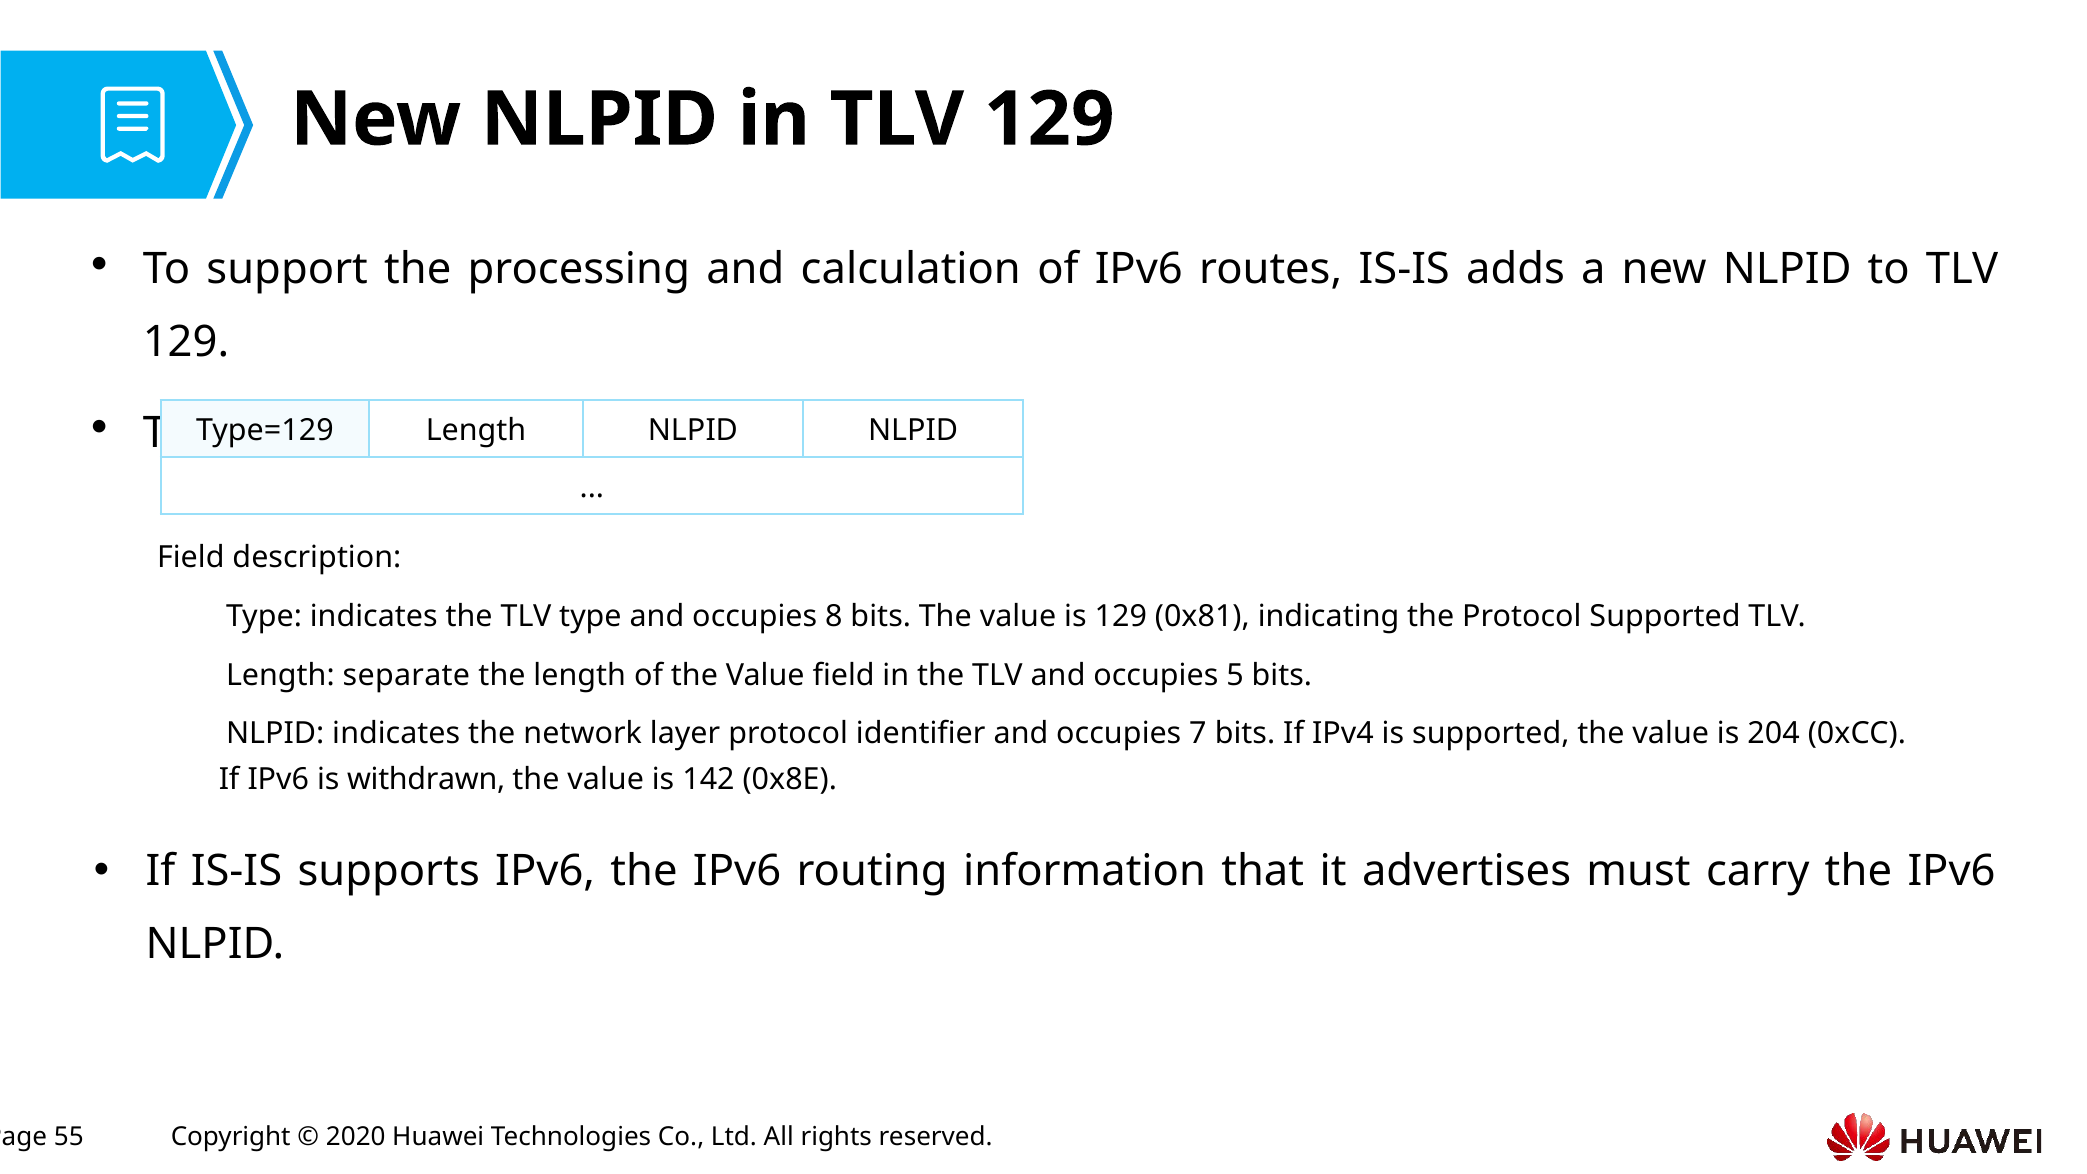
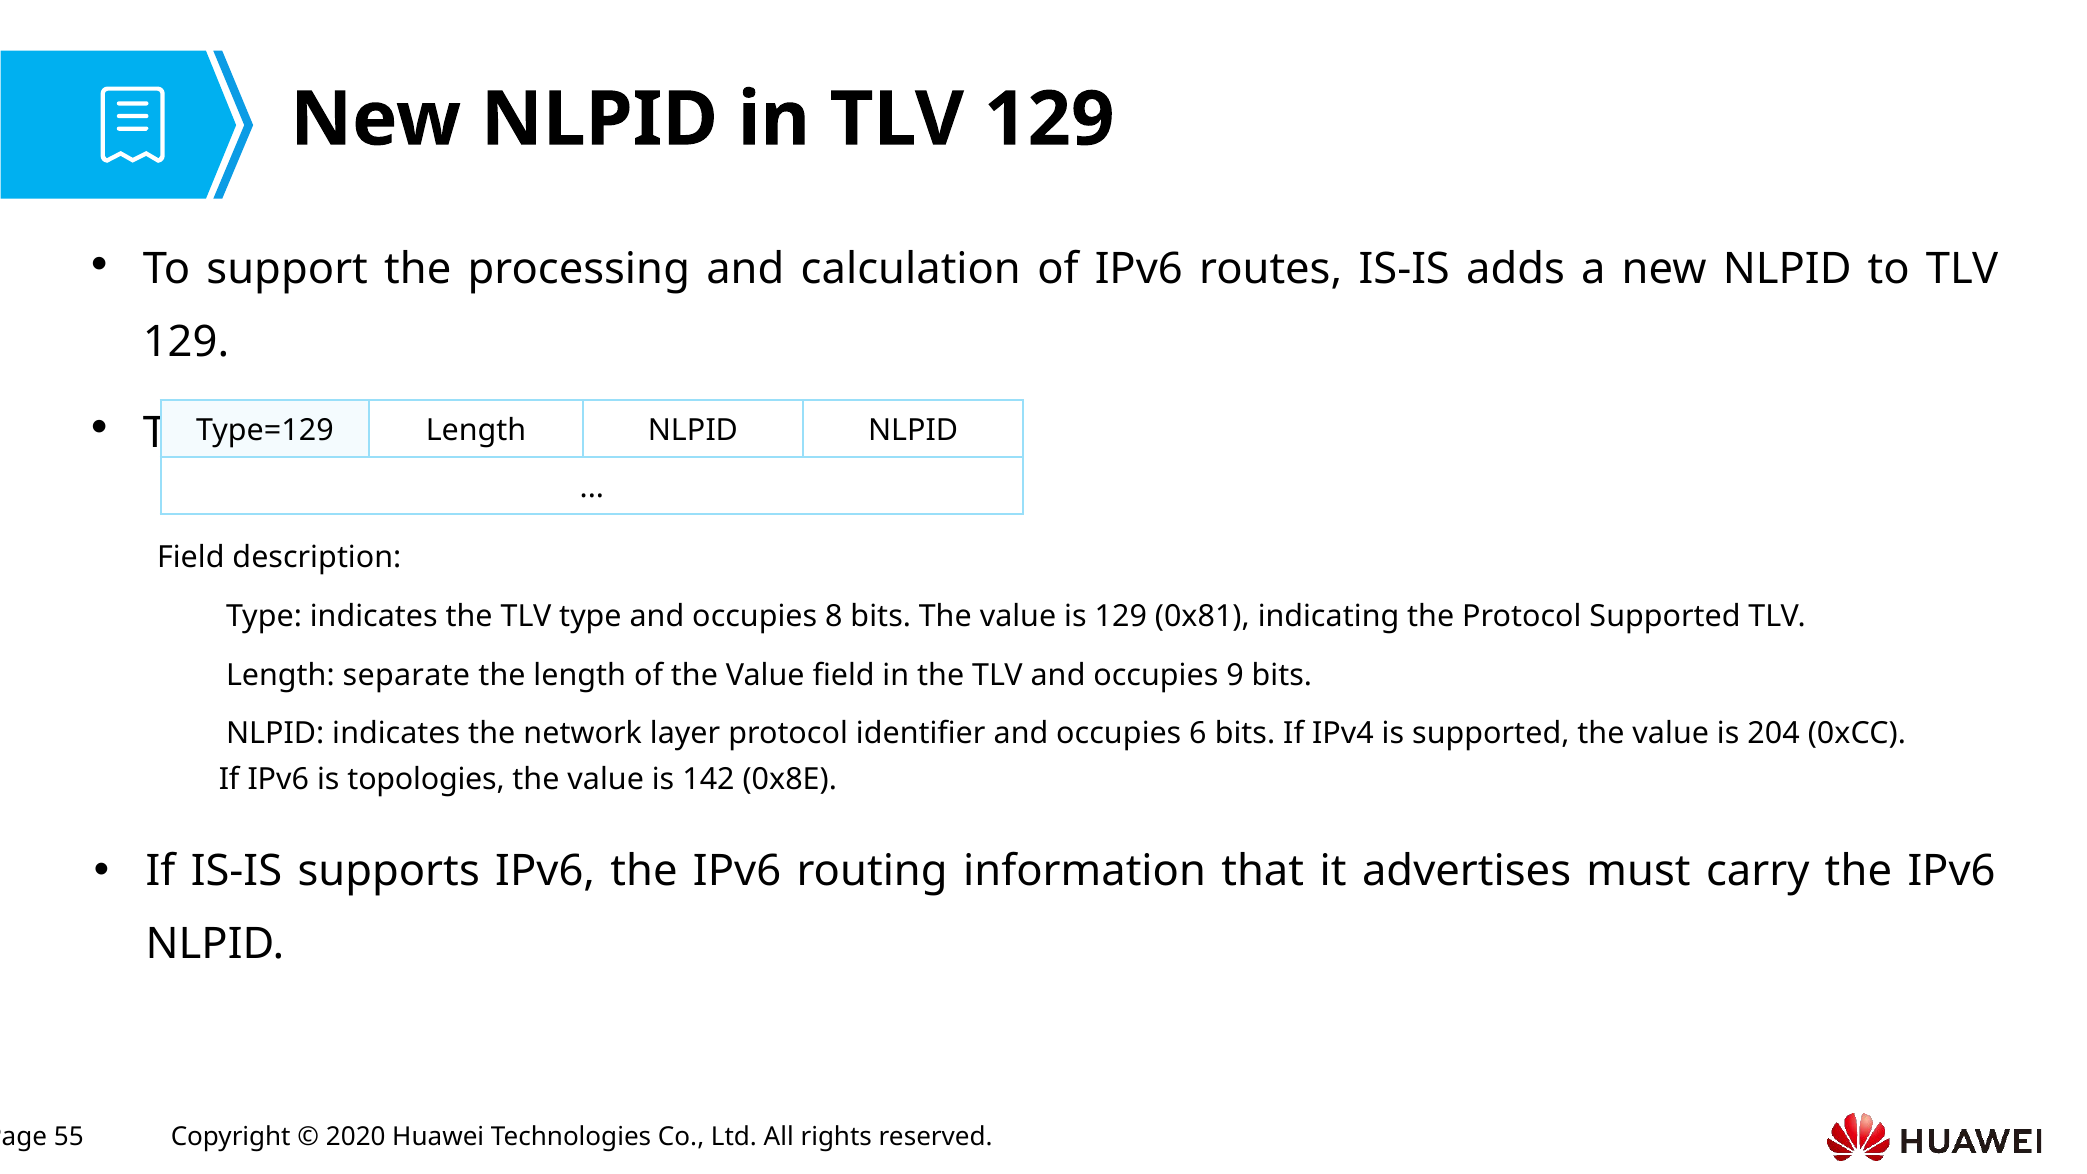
5: 5 -> 9 (1235, 675)
7: 7 -> 6 (1198, 734)
withdrawn: withdrawn -> topologies (426, 779)
